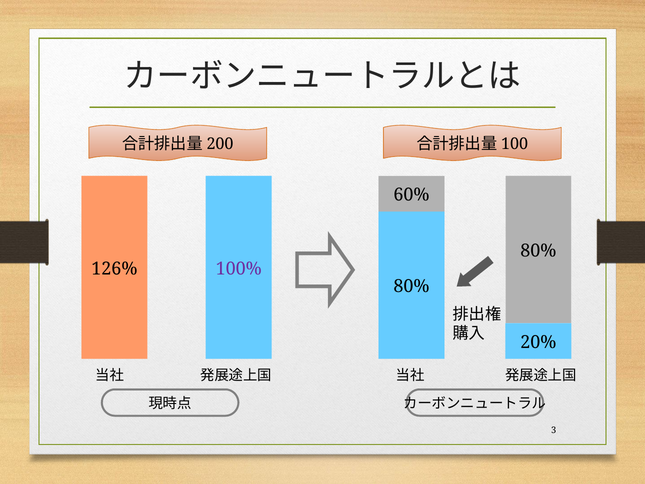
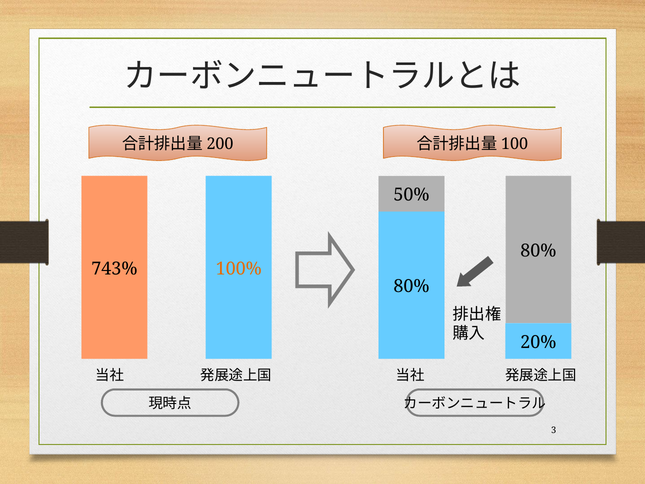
60%: 60% -> 50% (412, 195)
126%: 126% -> 743% (114, 268)
100% colour: purple -> orange (239, 268)
